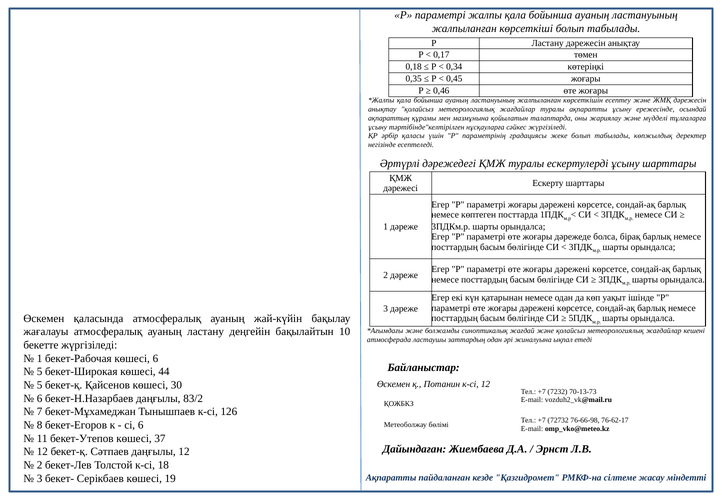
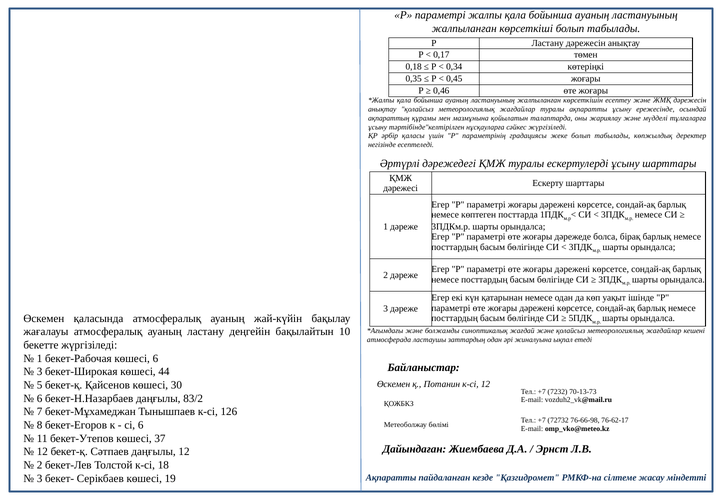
5: 5 -> 3 (40, 372)
